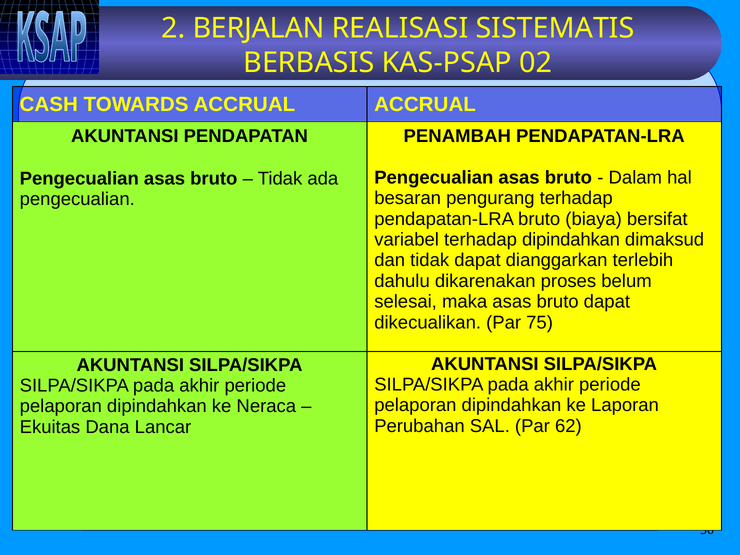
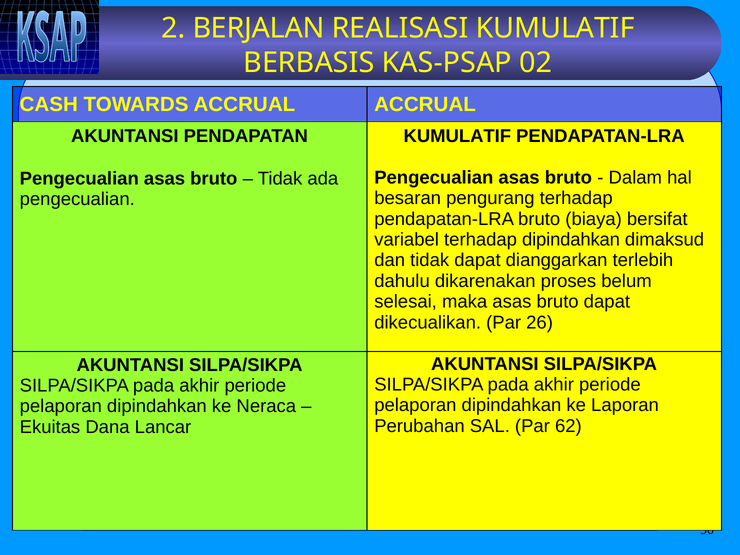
REALISASI SISTEMATIS: SISTEMATIS -> KUMULATIF (555, 28)
PENAMBAH: PENAMBAH -> KUMULATIF (457, 136)
75: 75 -> 26 (540, 322)
